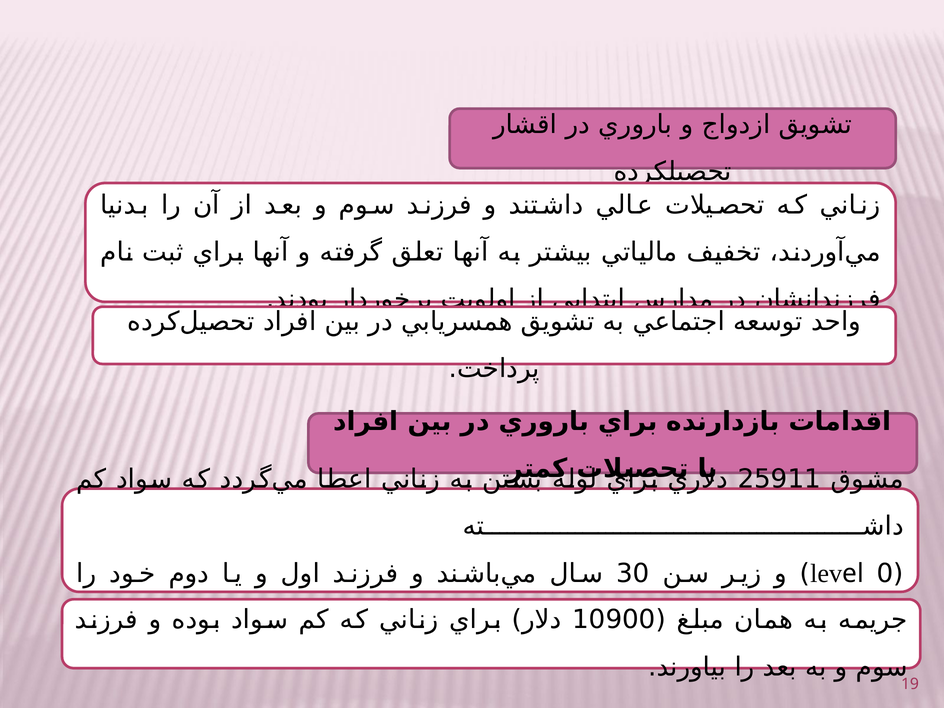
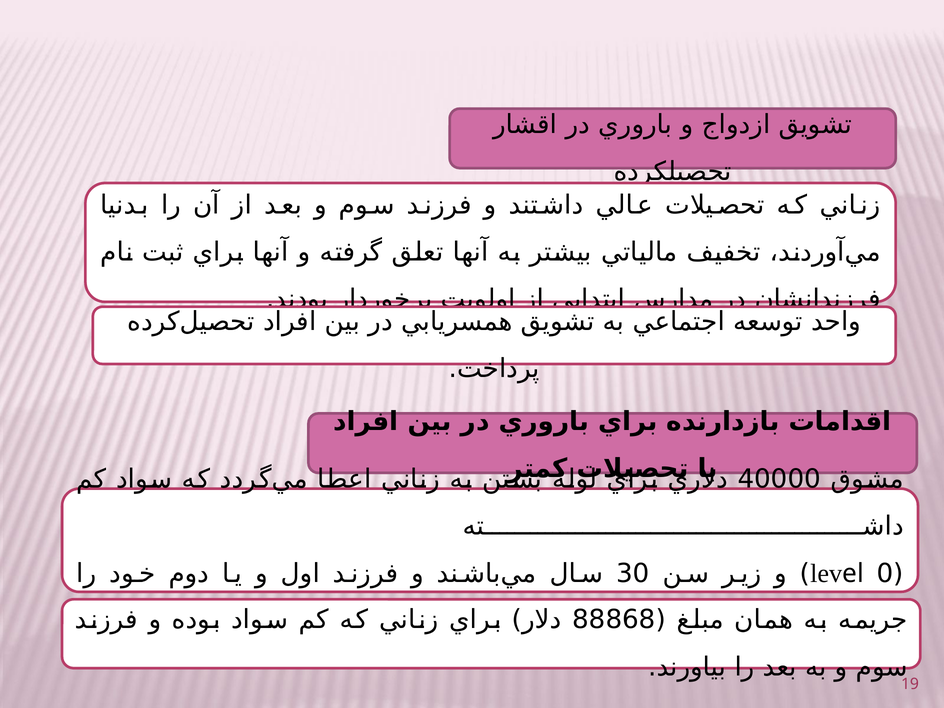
25911: 25911 -> 40000 (779, 479)
10900: 10900 -> 88868 (614, 620)
